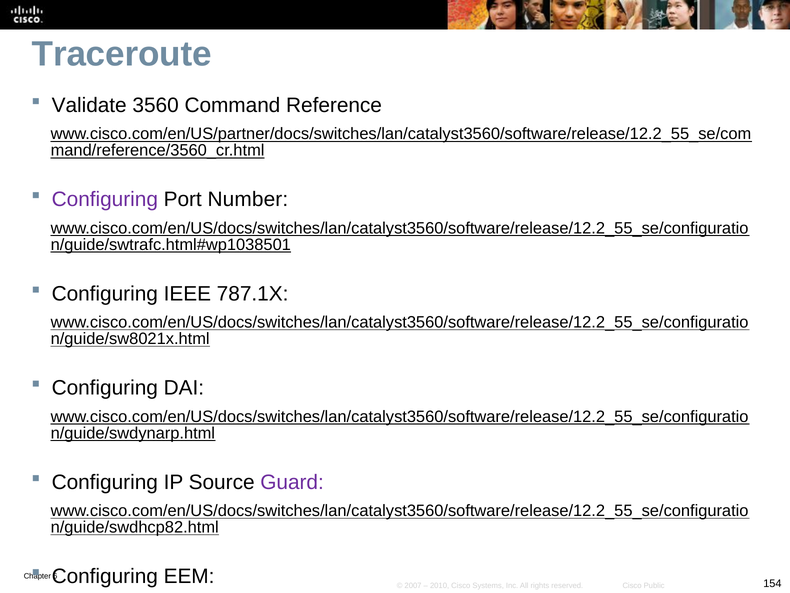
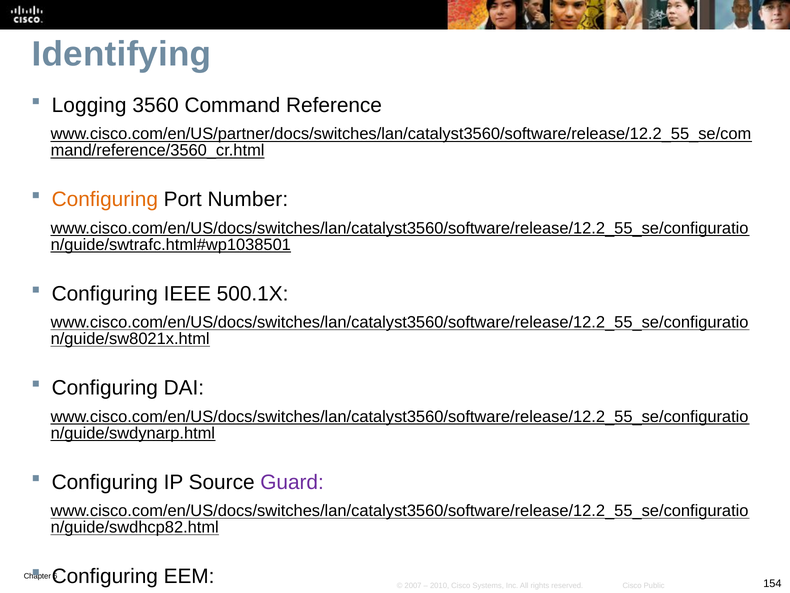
Traceroute: Traceroute -> Identifying (122, 54)
Validate: Validate -> Logging (89, 105)
Configuring colour: purple -> orange (105, 199)
787.1X: 787.1X -> 500.1X (253, 294)
